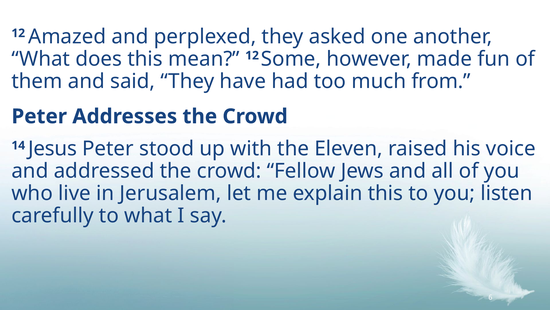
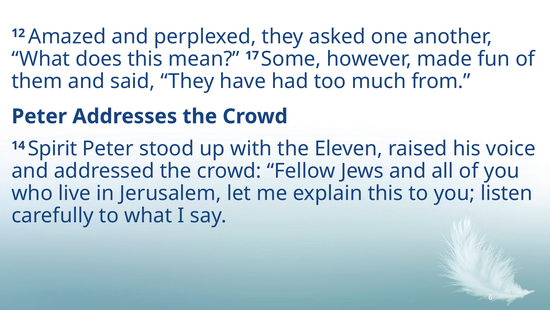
mean 12: 12 -> 17 (252, 55)
Jesus: Jesus -> Spirit (53, 149)
